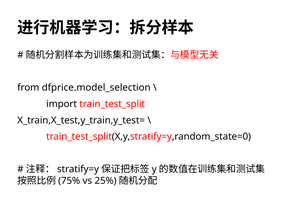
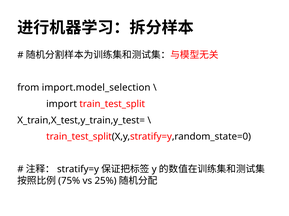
dfprice.model_selection: dfprice.model_selection -> import.model_selection (96, 88)
